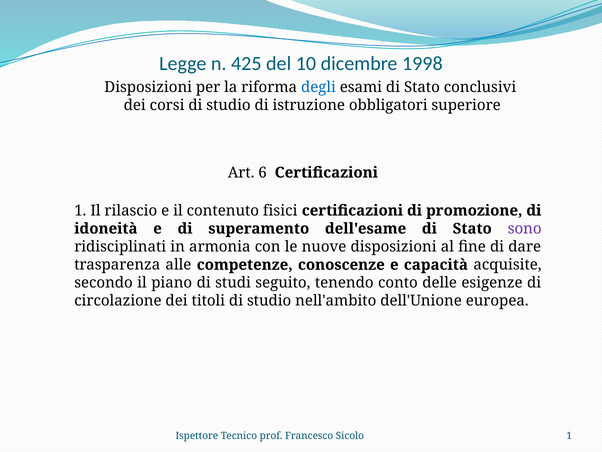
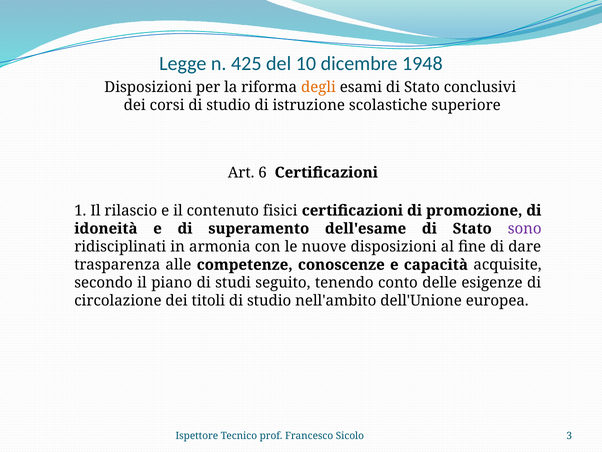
1998: 1998 -> 1948 (422, 63)
degli colour: blue -> orange (318, 87)
obbligatori: obbligatori -> scolastiche (388, 105)
Sicolo 1: 1 -> 3 (569, 436)
